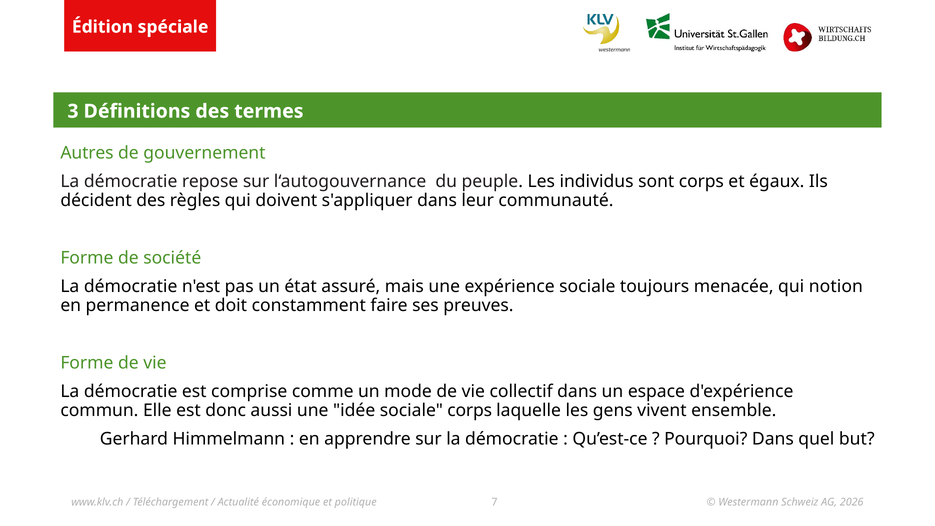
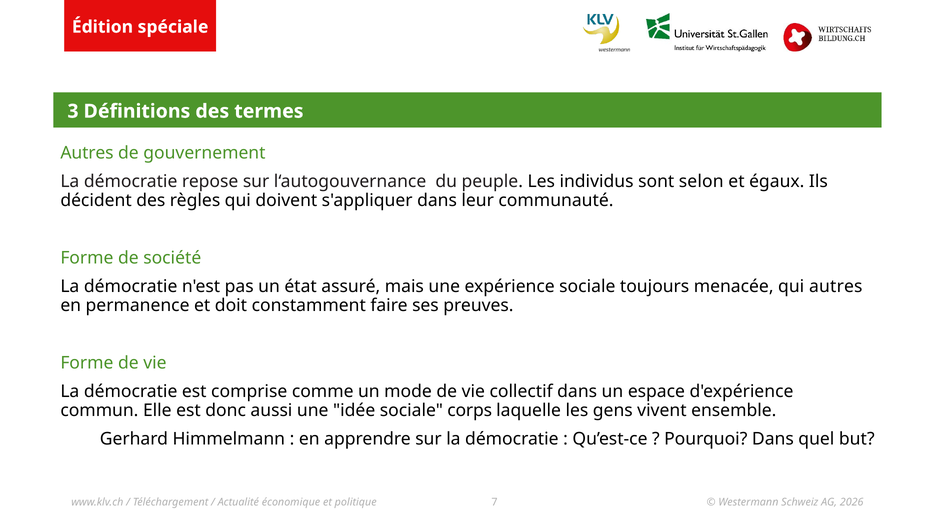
sont corps: corps -> selon (701, 182)
qui notion: notion -> autres (836, 287)
